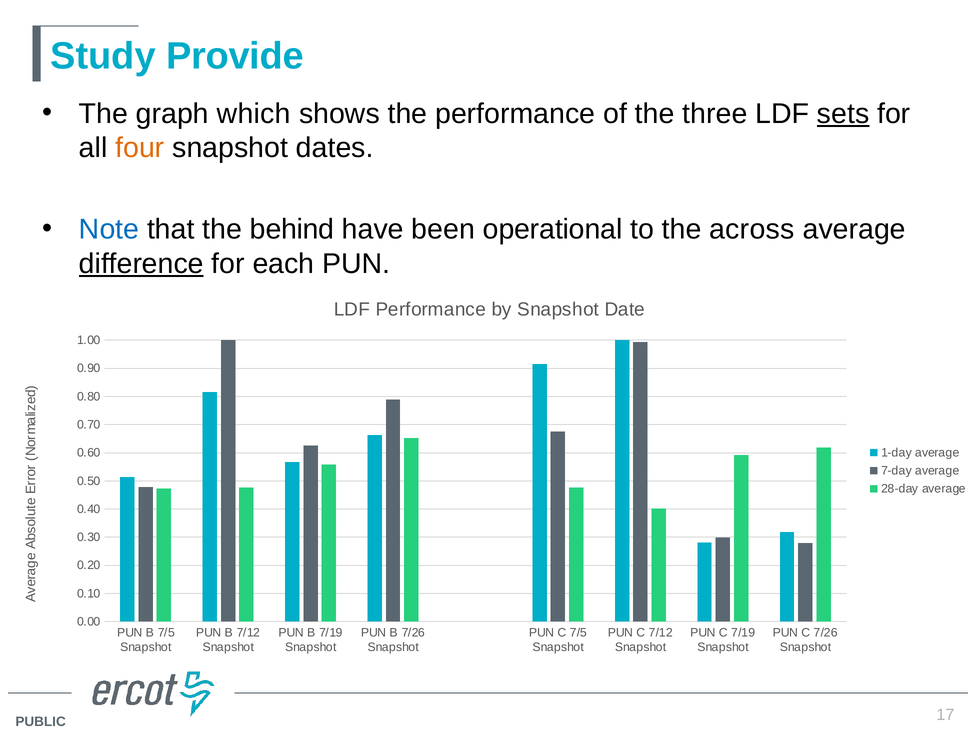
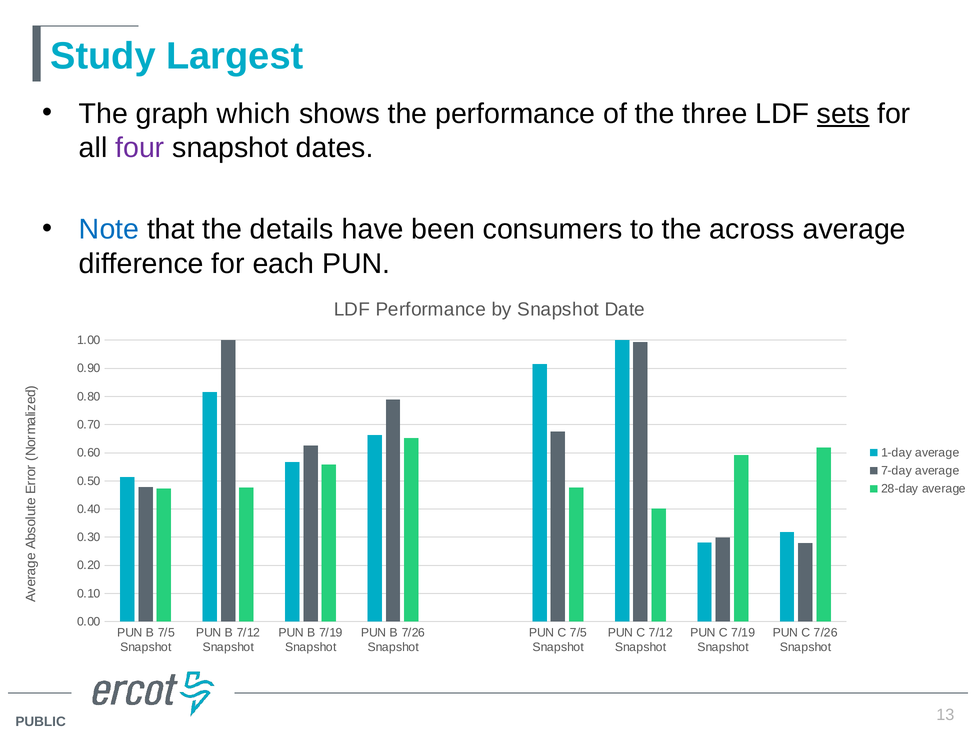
Provide: Provide -> Largest (235, 56)
four colour: orange -> purple (140, 148)
behind: behind -> details (292, 229)
operational: operational -> consumers (553, 229)
difference underline: present -> none (141, 264)
17: 17 -> 13 (945, 714)
